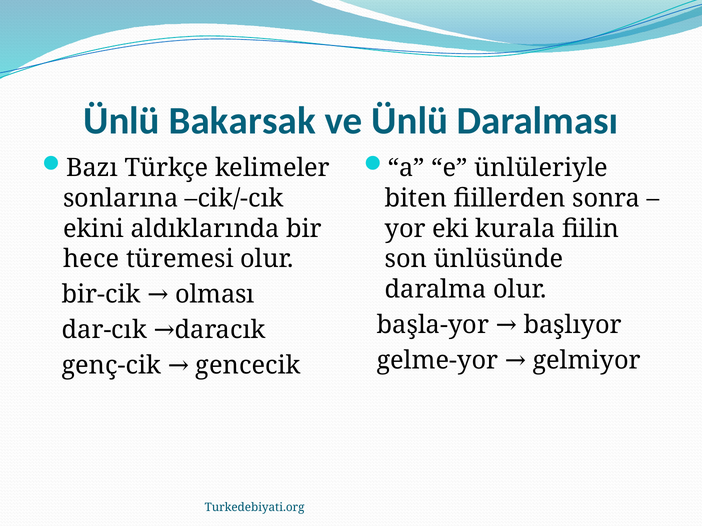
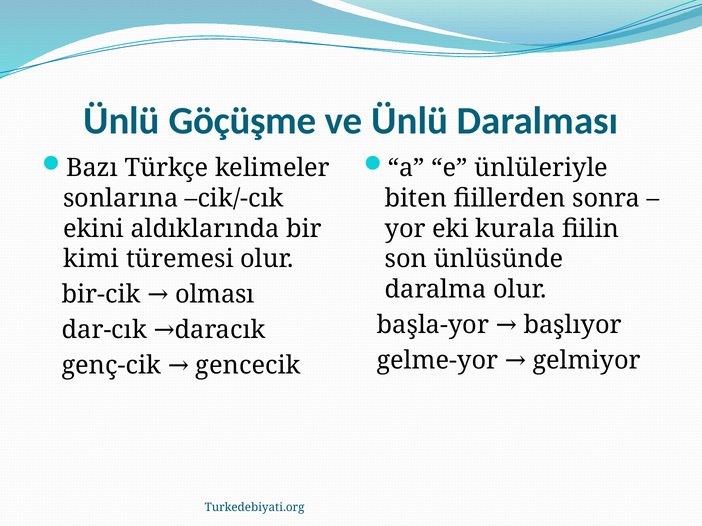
Bakarsak: Bakarsak -> Göçüşme (243, 121)
hece: hece -> kimi (91, 259)
